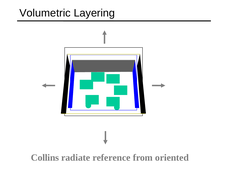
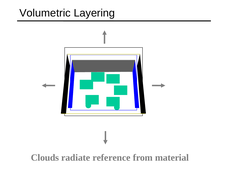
Collins: Collins -> Clouds (45, 158)
oriented: oriented -> material (172, 158)
